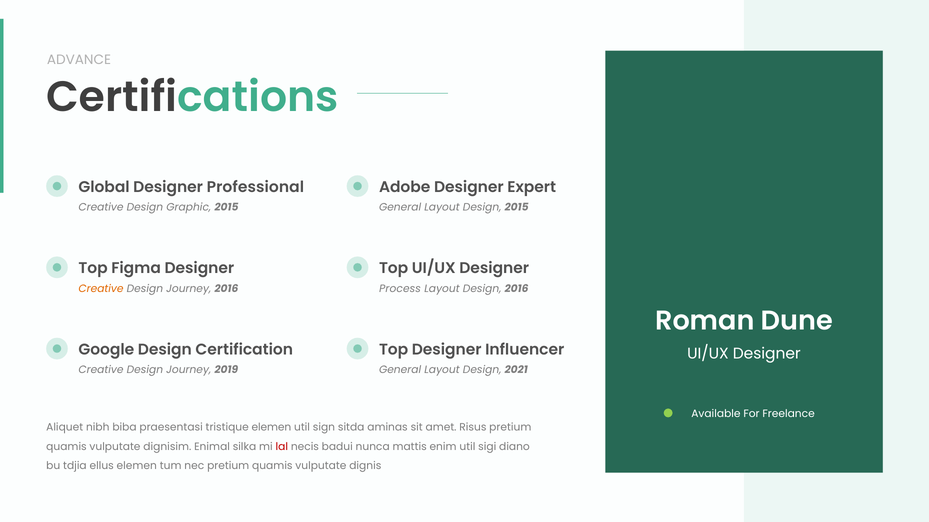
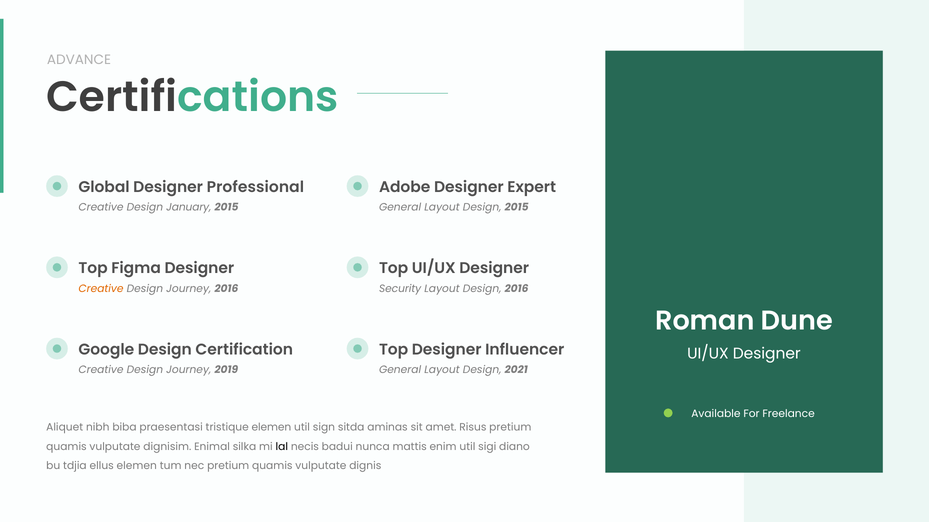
Graphic: Graphic -> January (189, 208)
Process: Process -> Security (400, 289)
lal colour: red -> black (282, 447)
